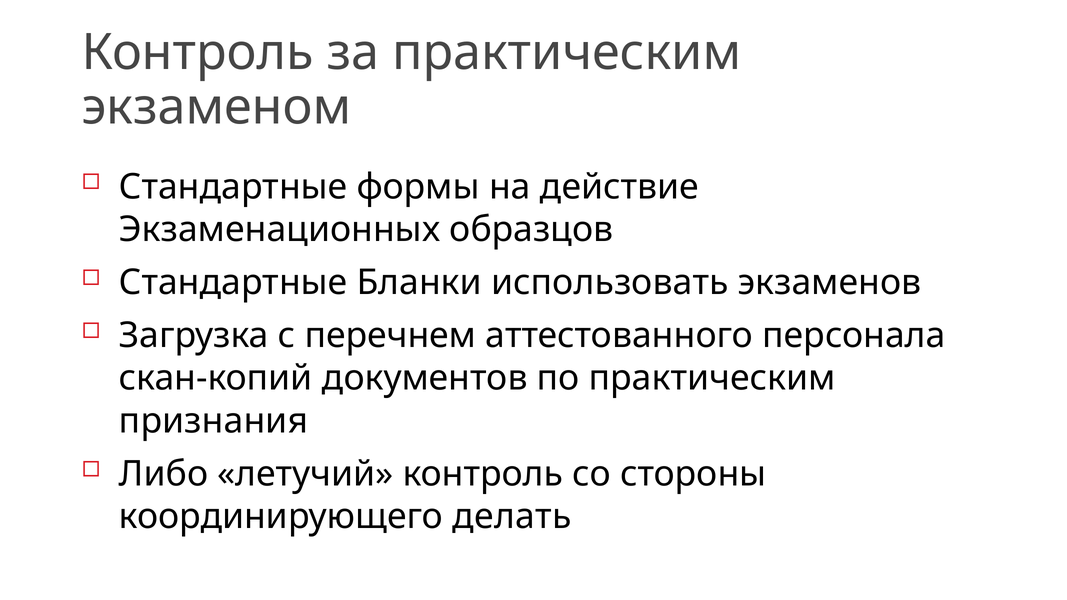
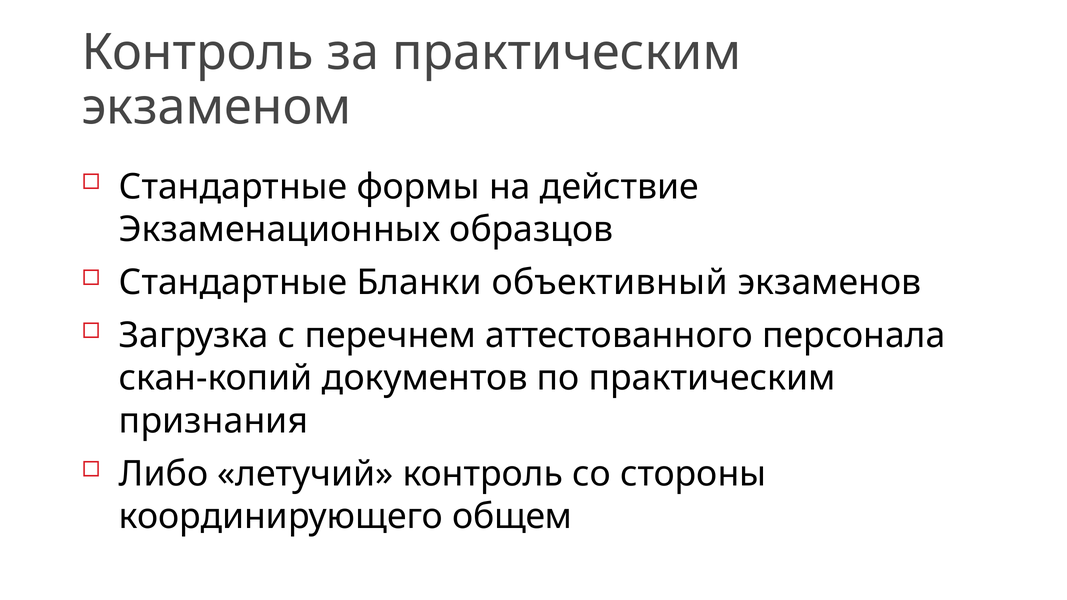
использовать: использовать -> объективный (610, 283)
делать: делать -> общем (512, 517)
